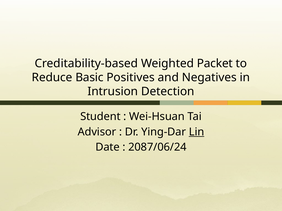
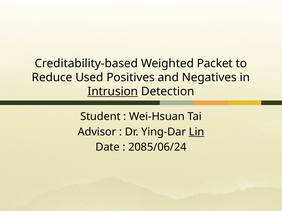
Basic: Basic -> Used (89, 78)
Intrusion underline: none -> present (113, 92)
2087/06/24: 2087/06/24 -> 2085/06/24 (157, 148)
